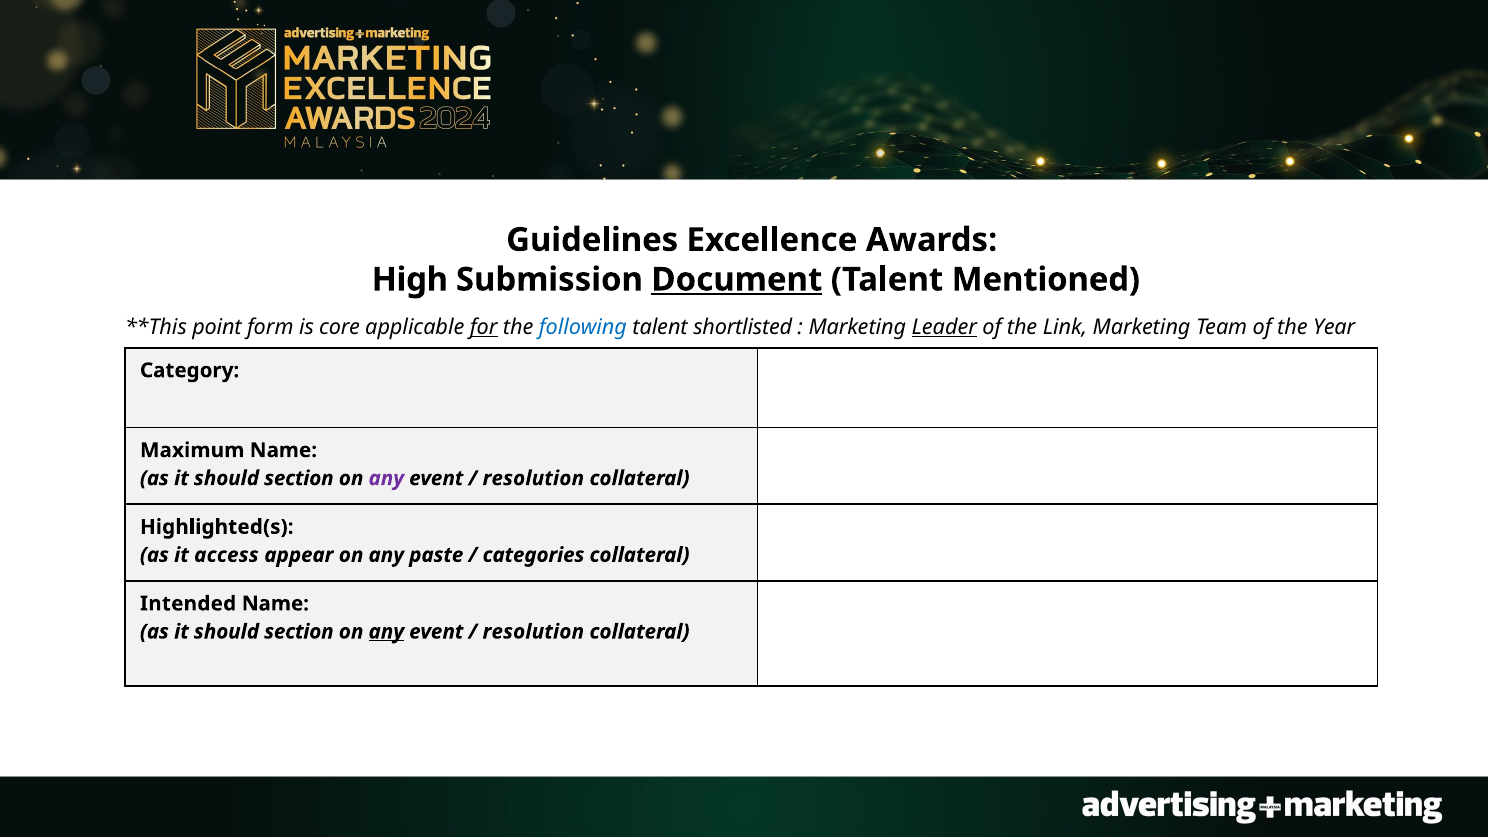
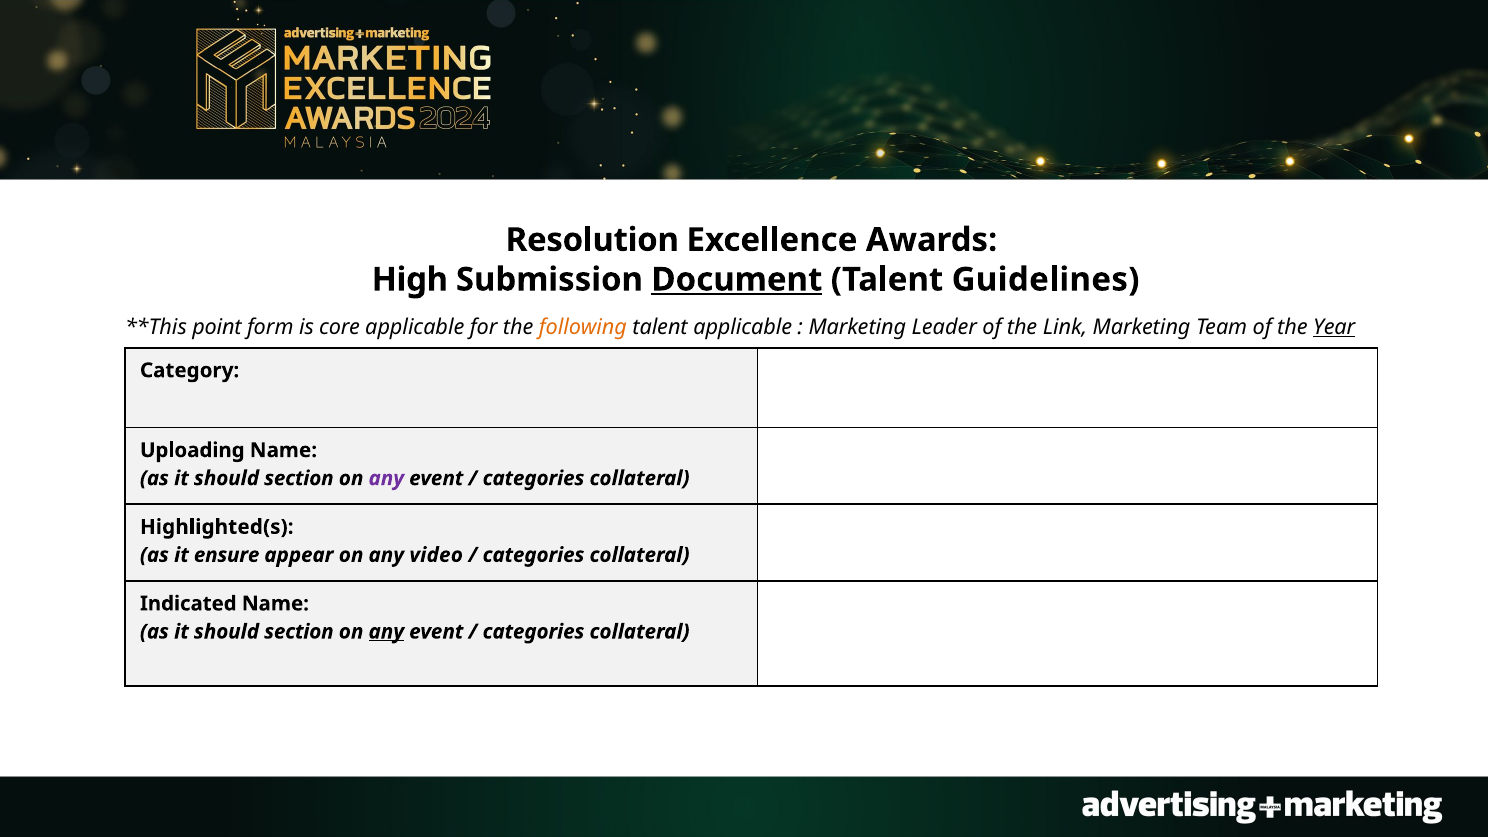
Guidelines: Guidelines -> Resolution (592, 240)
Mentioned: Mentioned -> Guidelines (1046, 280)
for underline: present -> none (484, 328)
following colour: blue -> orange (583, 328)
talent shortlisted: shortlisted -> applicable (743, 328)
Leader underline: present -> none (944, 328)
Year underline: none -> present (1334, 328)
Maximum: Maximum -> Uploading (192, 450)
resolution: resolution -> categories (533, 478)
access: access -> ensure (227, 555)
paste: paste -> video (436, 555)
Intended: Intended -> Indicated (188, 604)
resolution: resolution -> categories (533, 632)
